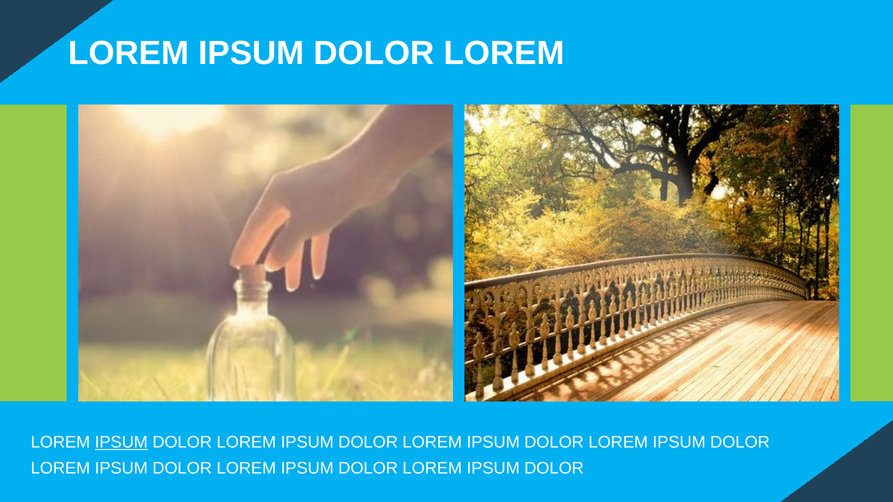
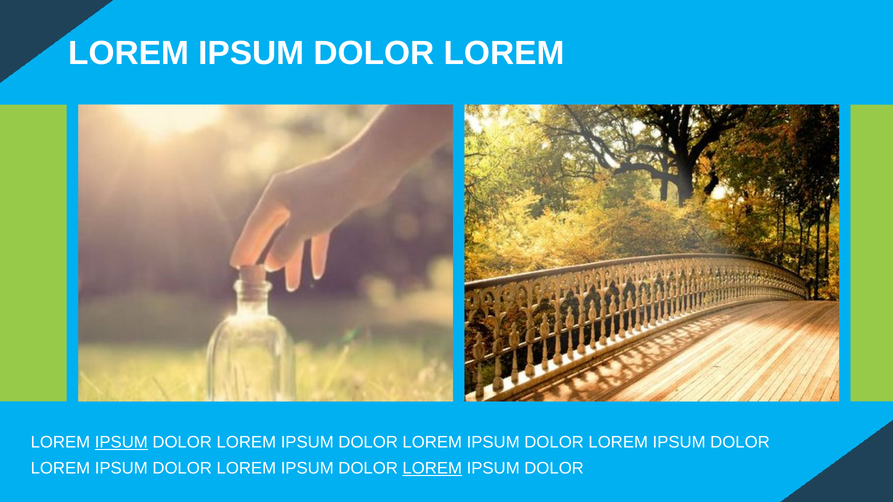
LOREM underline: none -> present (432, 469)
